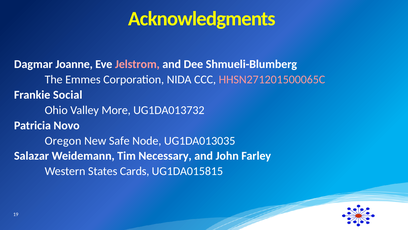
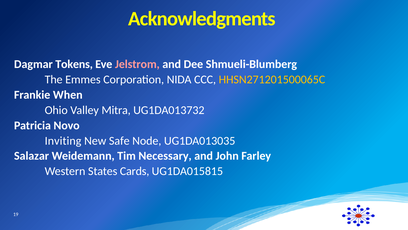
Joanne: Joanne -> Tokens (74, 64)
HHSN271201500065C colour: pink -> yellow (272, 79)
Social: Social -> When (68, 95)
More: More -> Mitra (116, 110)
Oregon: Oregon -> Inviting (63, 140)
